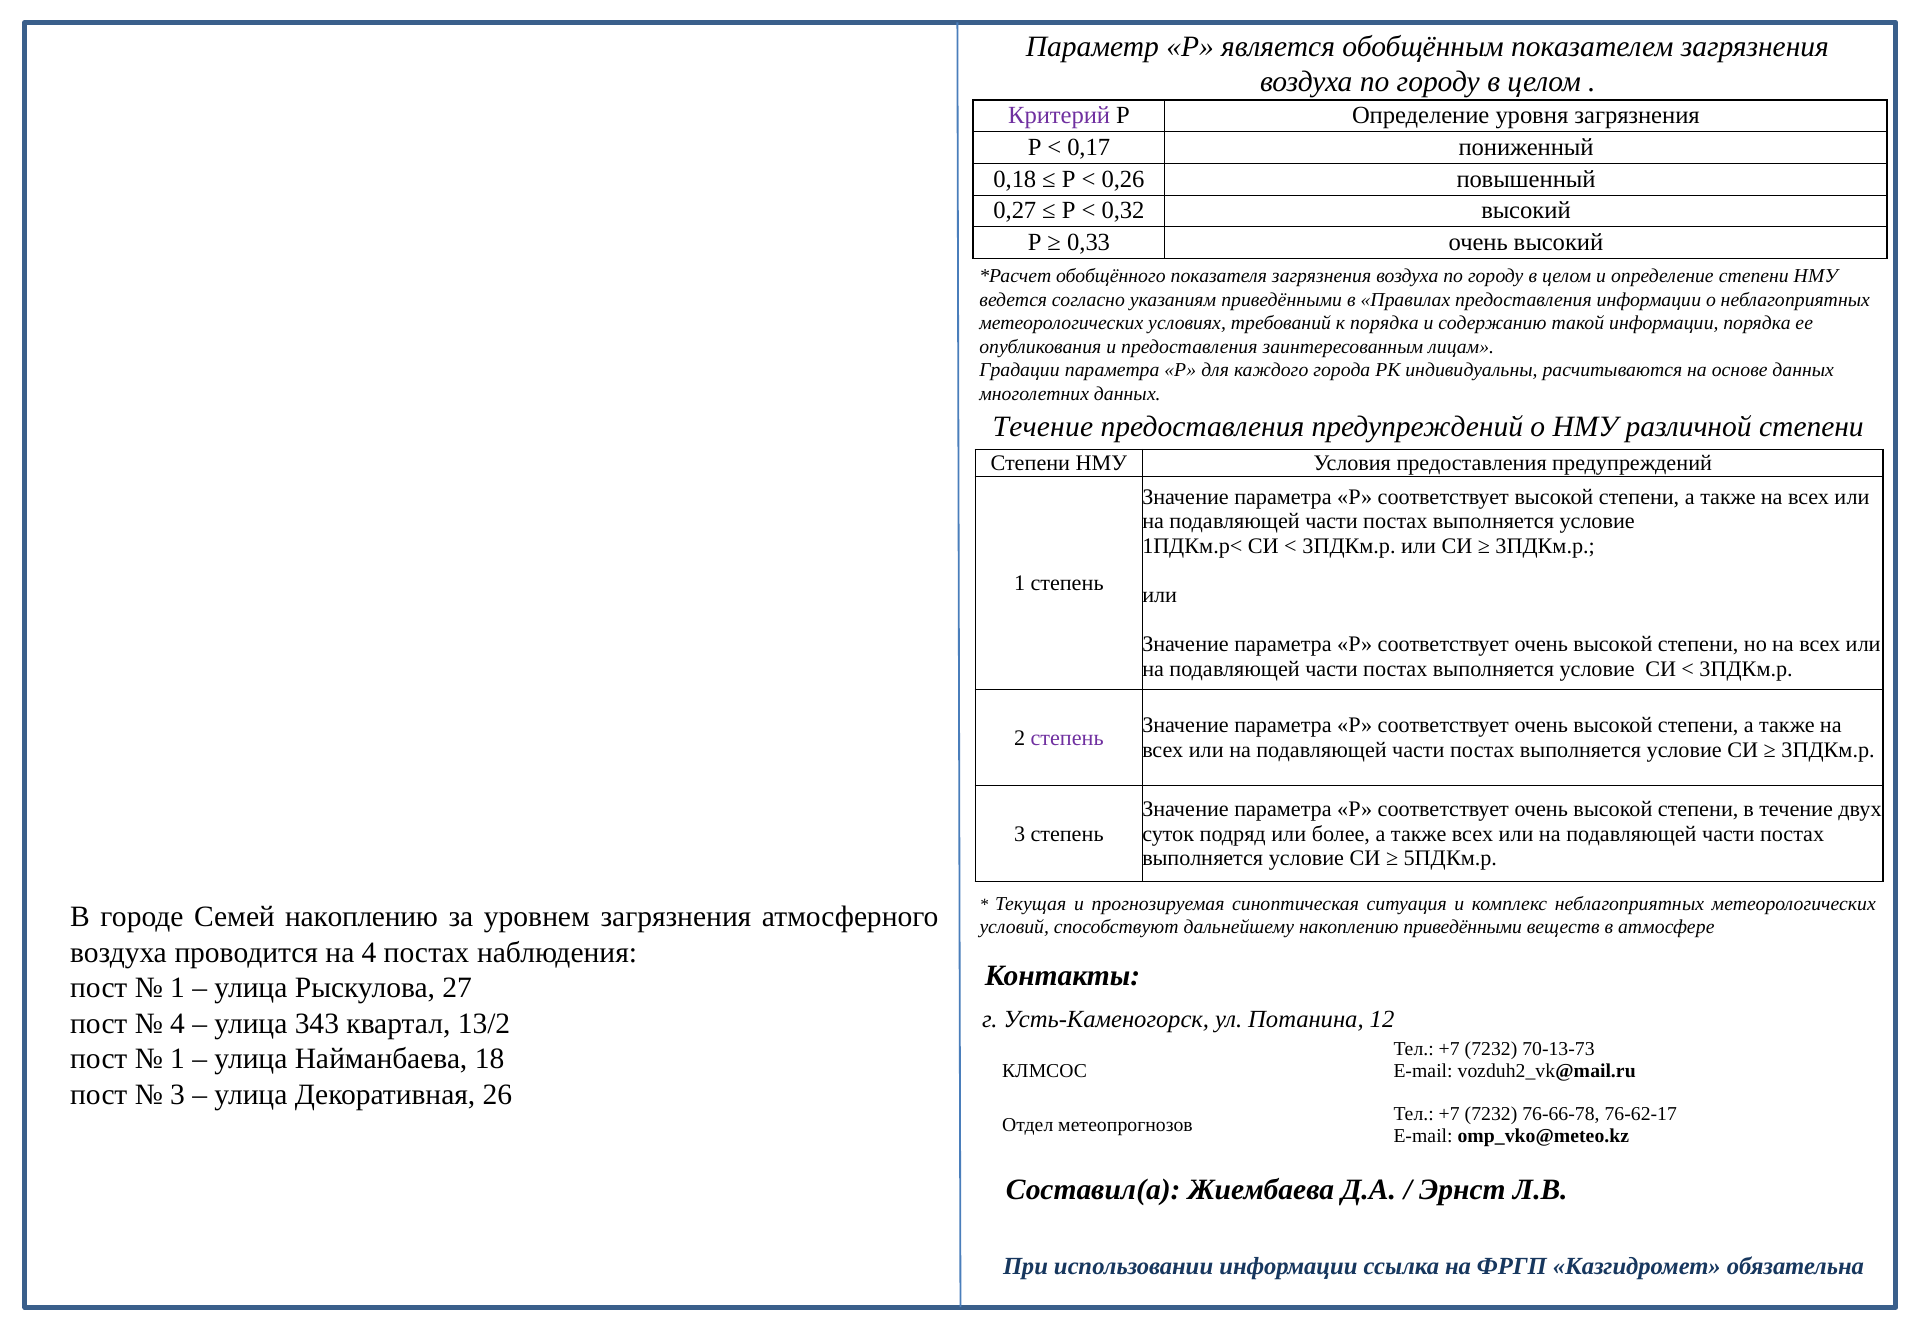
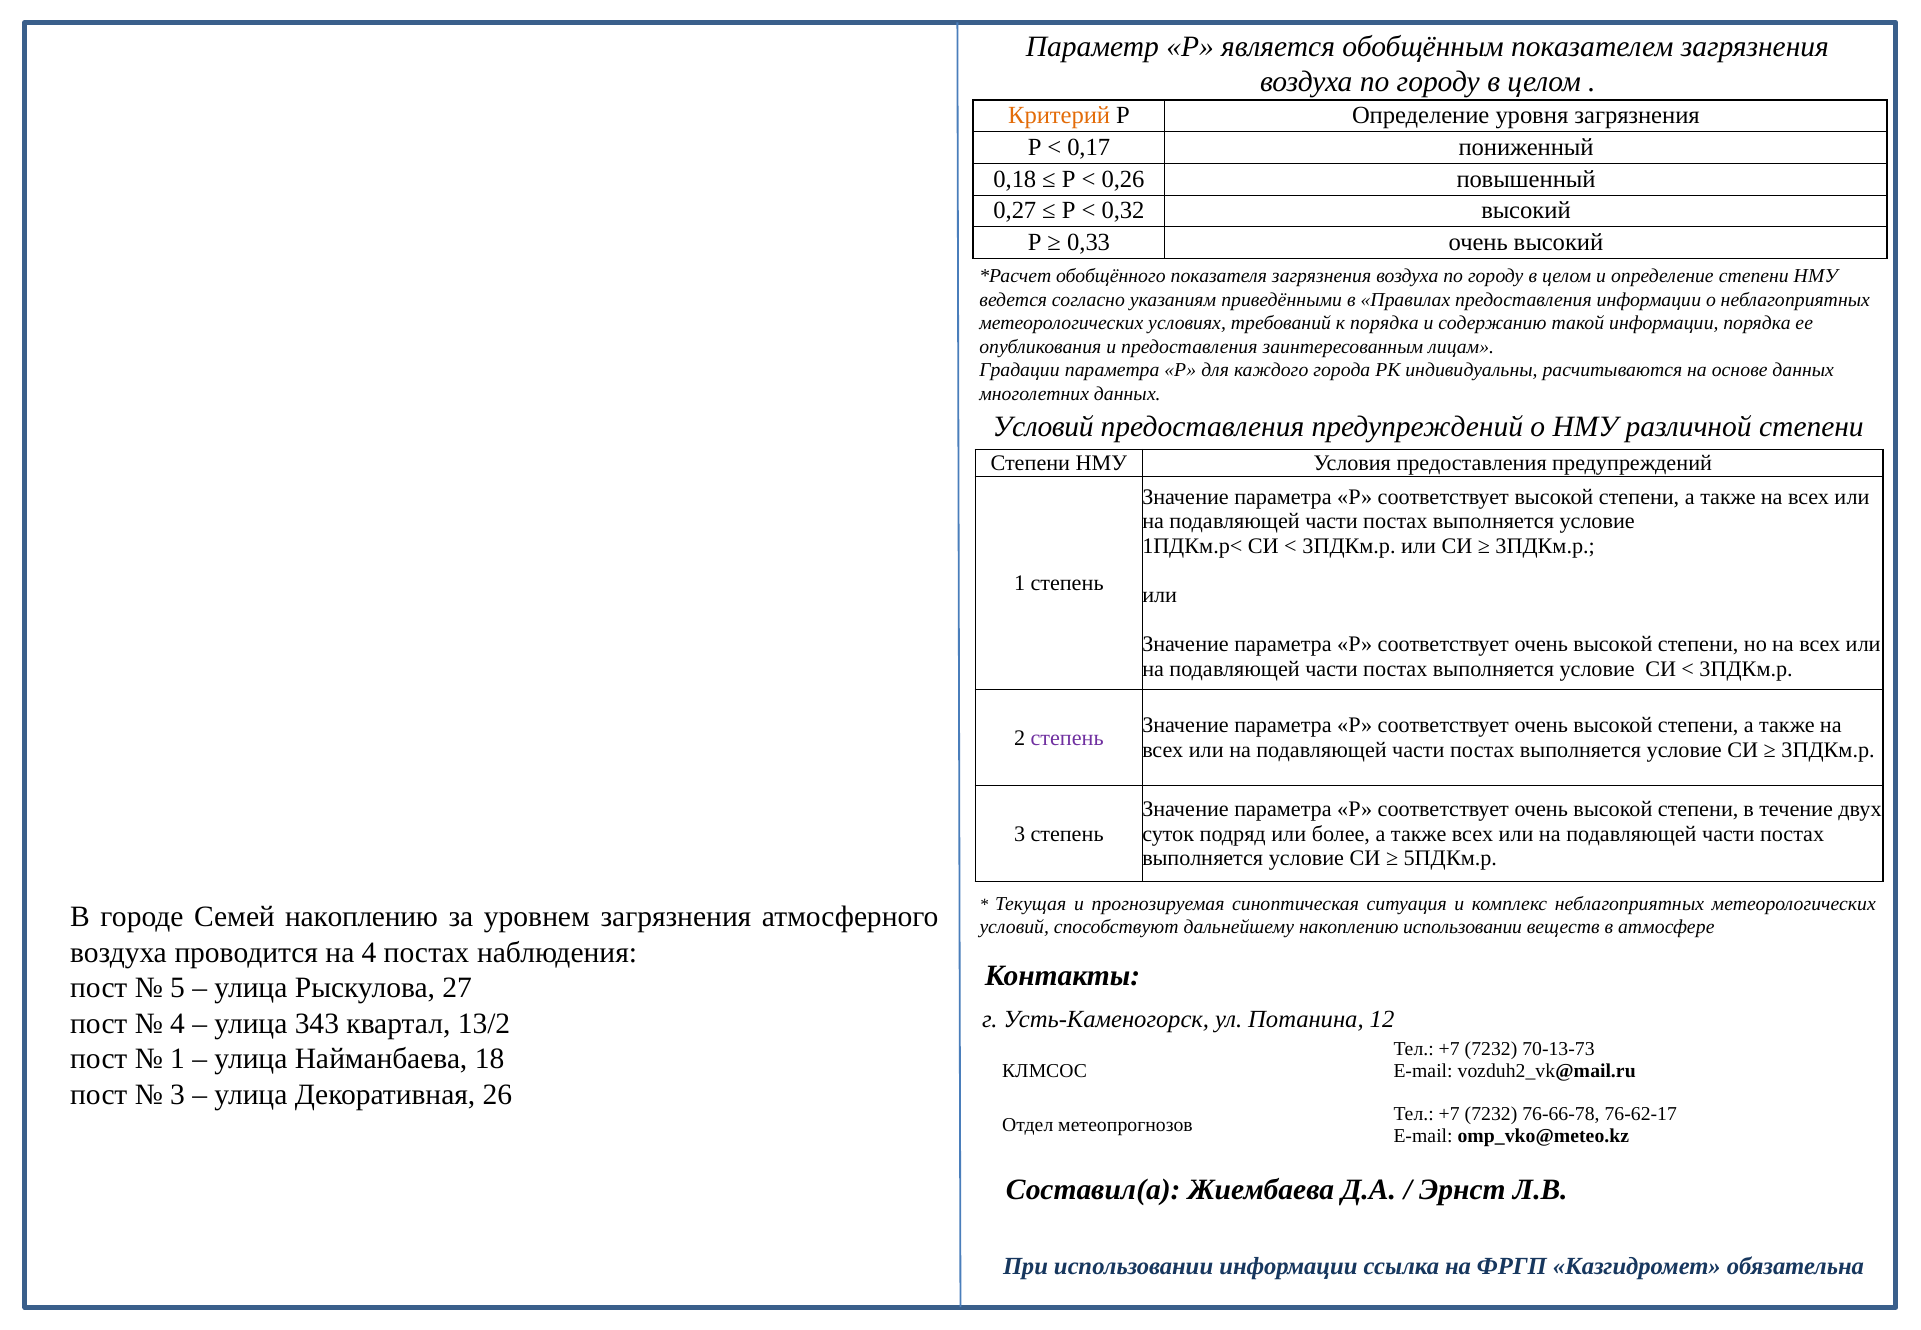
Критерий colour: purple -> orange (1059, 116)
Течение: Течение -> Условий (1043, 427)
накоплению приведёнными: приведёнными -> использовании (1463, 927)
1: 1 -> 5 (178, 988)
